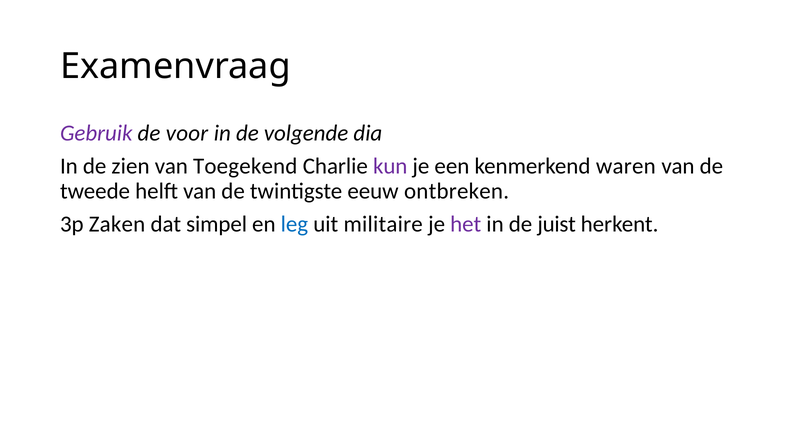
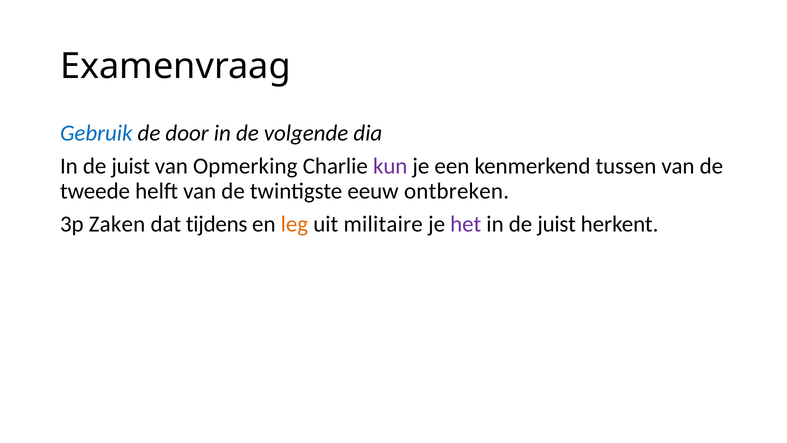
Gebruik colour: purple -> blue (96, 133)
voor: voor -> door (187, 133)
zien: zien -> juist (131, 166)
Toegekend: Toegekend -> Opmerking (245, 166)
waren: waren -> tussen (626, 166)
simpel: simpel -> tijdens (217, 224)
leg colour: blue -> orange (294, 224)
